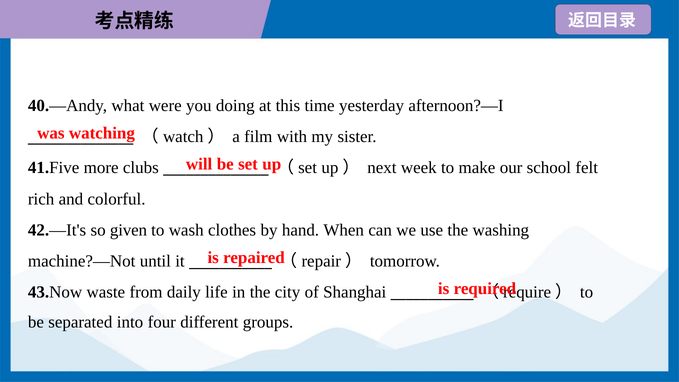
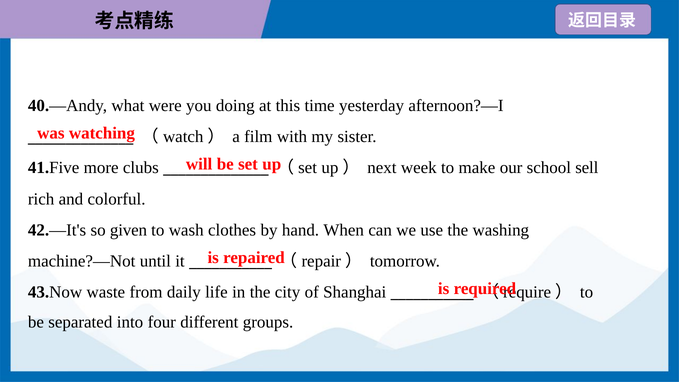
felt: felt -> sell (587, 168)
